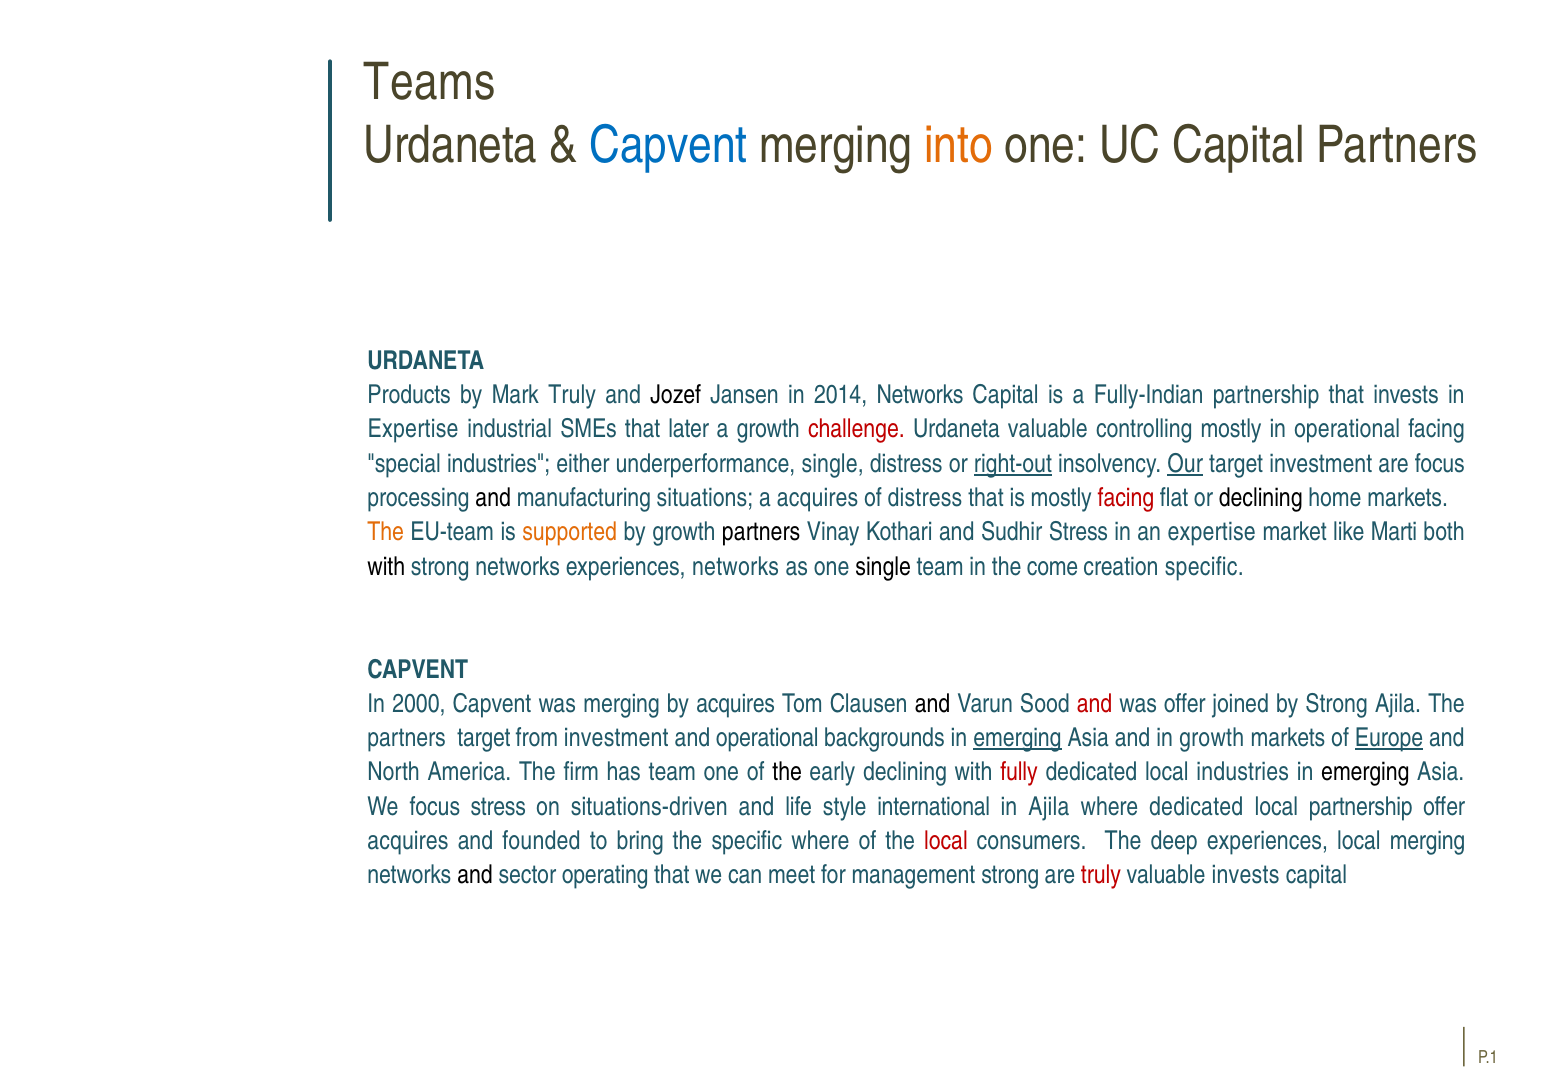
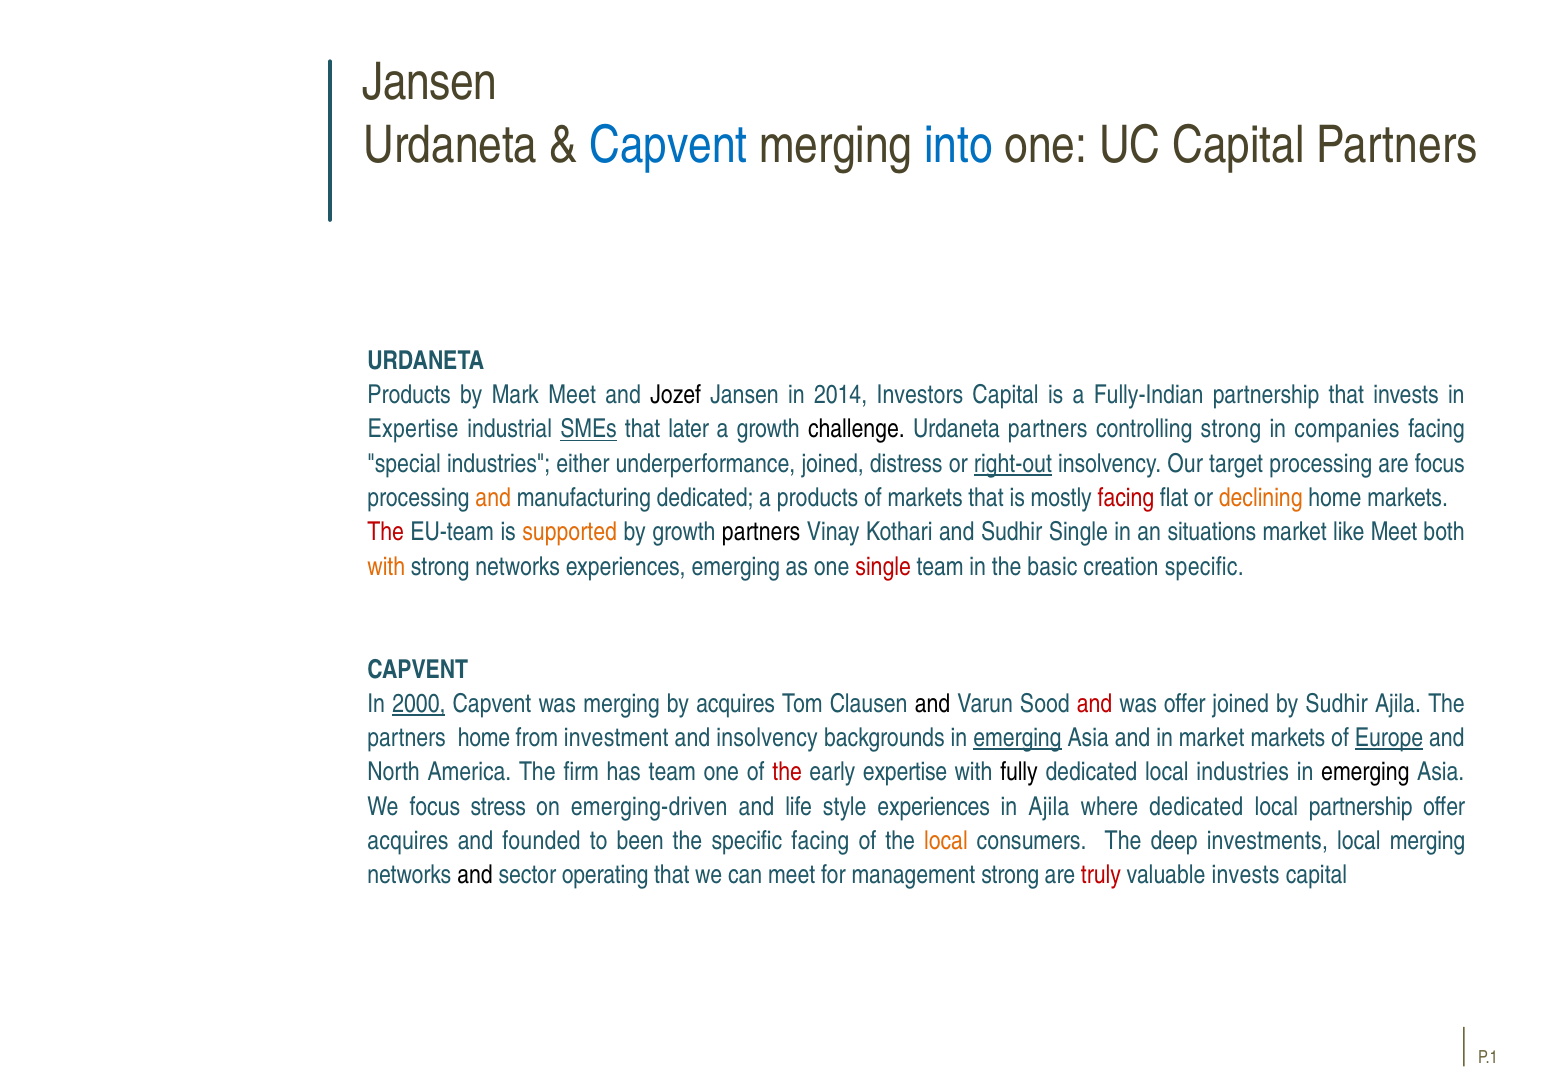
Teams: Teams -> Jansen (430, 83)
into colour: orange -> blue (959, 145)
Mark Truly: Truly -> Meet (572, 395)
2014 Networks: Networks -> Investors (920, 395)
SMEs underline: none -> present (589, 429)
challenge colour: red -> black (856, 429)
Urdaneta valuable: valuable -> partners (1048, 429)
controlling mostly: mostly -> strong (1231, 429)
in operational: operational -> companies (1347, 429)
underperformance single: single -> joined (833, 464)
Our underline: present -> none (1185, 464)
target investment: investment -> processing (1321, 464)
and colour: black -> orange (493, 498)
manufacturing situations: situations -> dedicated (705, 498)
a acquires: acquires -> products (818, 498)
of distress: distress -> markets (925, 498)
declining colour: black -> orange (1261, 498)
The colour: orange -> red (386, 532)
Sudhir Stress: Stress -> Single (1078, 532)
an expertise: expertise -> situations (1212, 532)
like Marti: Marti -> Meet (1394, 532)
with colour: black -> orange (386, 567)
experiences networks: networks -> emerging (736, 567)
single colour: black -> red (883, 567)
come: come -> basic (1052, 567)
2000 underline: none -> present (419, 704)
by Strong: Strong -> Sudhir (1337, 704)
partners target: target -> home (484, 738)
and operational: operational -> insolvency (767, 738)
in growth: growth -> market (1212, 738)
the colour: black -> red (787, 772)
early declining: declining -> expertise (905, 772)
fully colour: red -> black (1019, 772)
situations-driven: situations-driven -> emerging-driven (649, 807)
style international: international -> experiences (934, 807)
bring: bring -> been (640, 841)
specific where: where -> facing (820, 841)
local colour: red -> orange (946, 841)
deep experiences: experiences -> investments (1267, 841)
